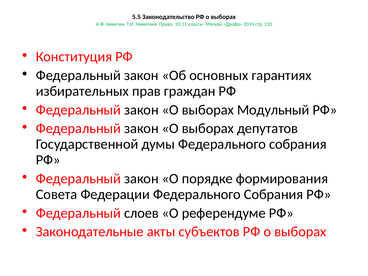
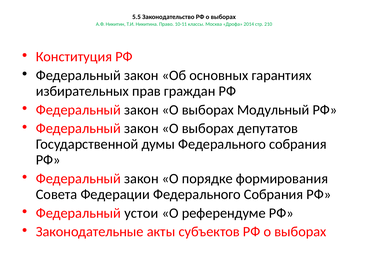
слоев: слоев -> устои (141, 213)
